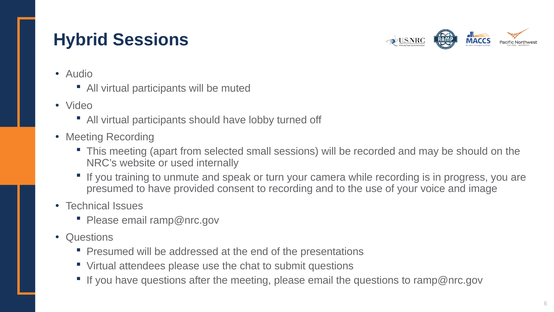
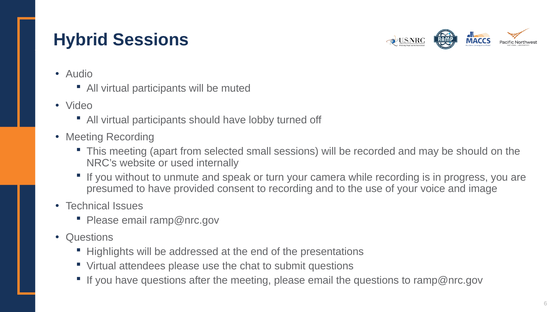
training: training -> without (132, 177)
Presumed: Presumed -> Highlights (110, 251)
